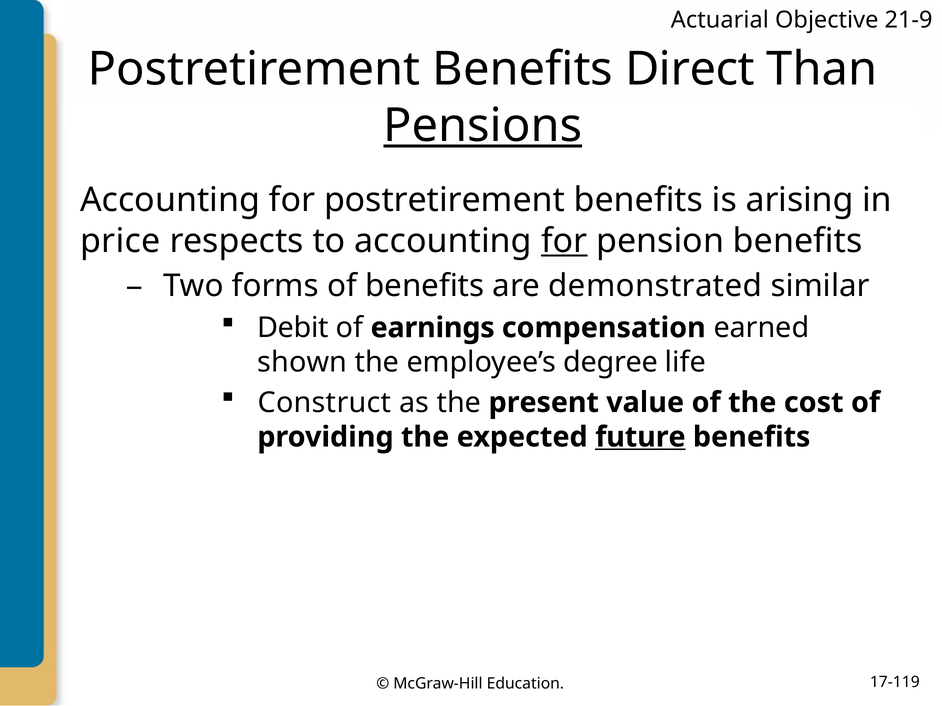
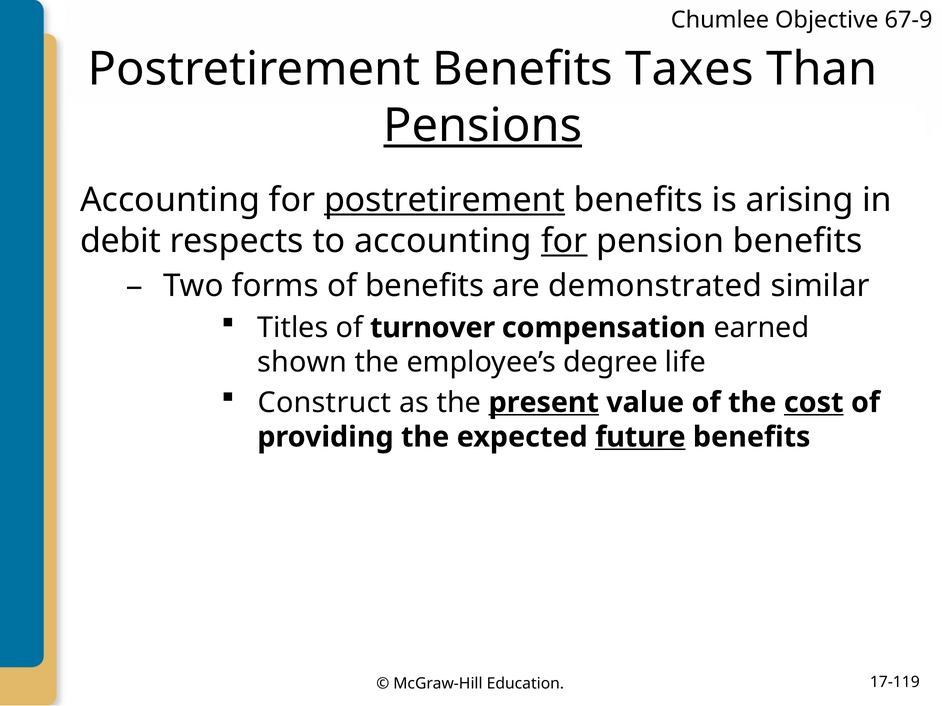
Actuarial: Actuarial -> Chumlee (720, 20)
21-9: 21-9 -> 67-9 (909, 20)
Direct: Direct -> Taxes (690, 69)
postretirement underline: none -> present (444, 200)
price: price -> debit (121, 241)
Debit: Debit -> Titles (293, 328)
earnings: earnings -> turnover (433, 328)
present underline: none -> present (544, 403)
cost underline: none -> present (814, 403)
